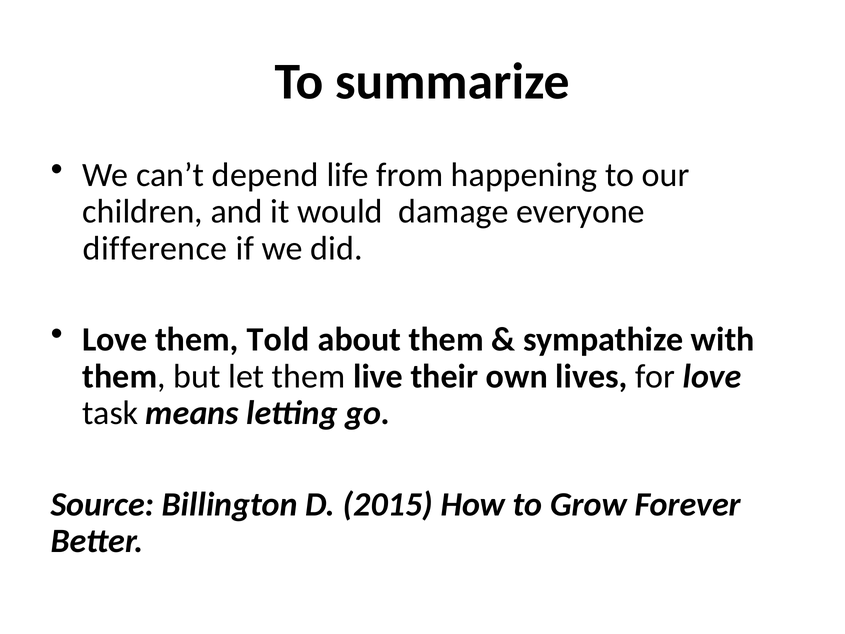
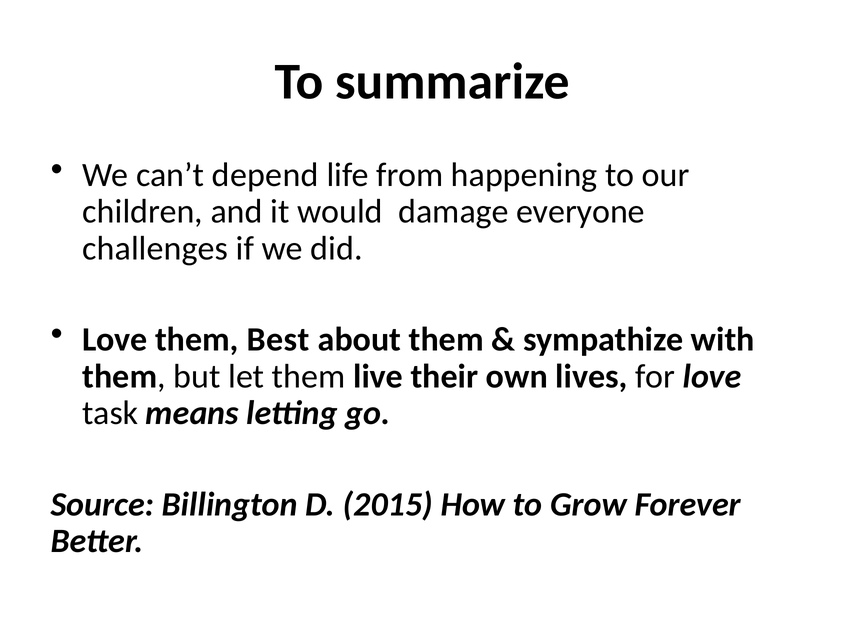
difference: difference -> challenges (155, 248)
Told: Told -> Best (278, 340)
